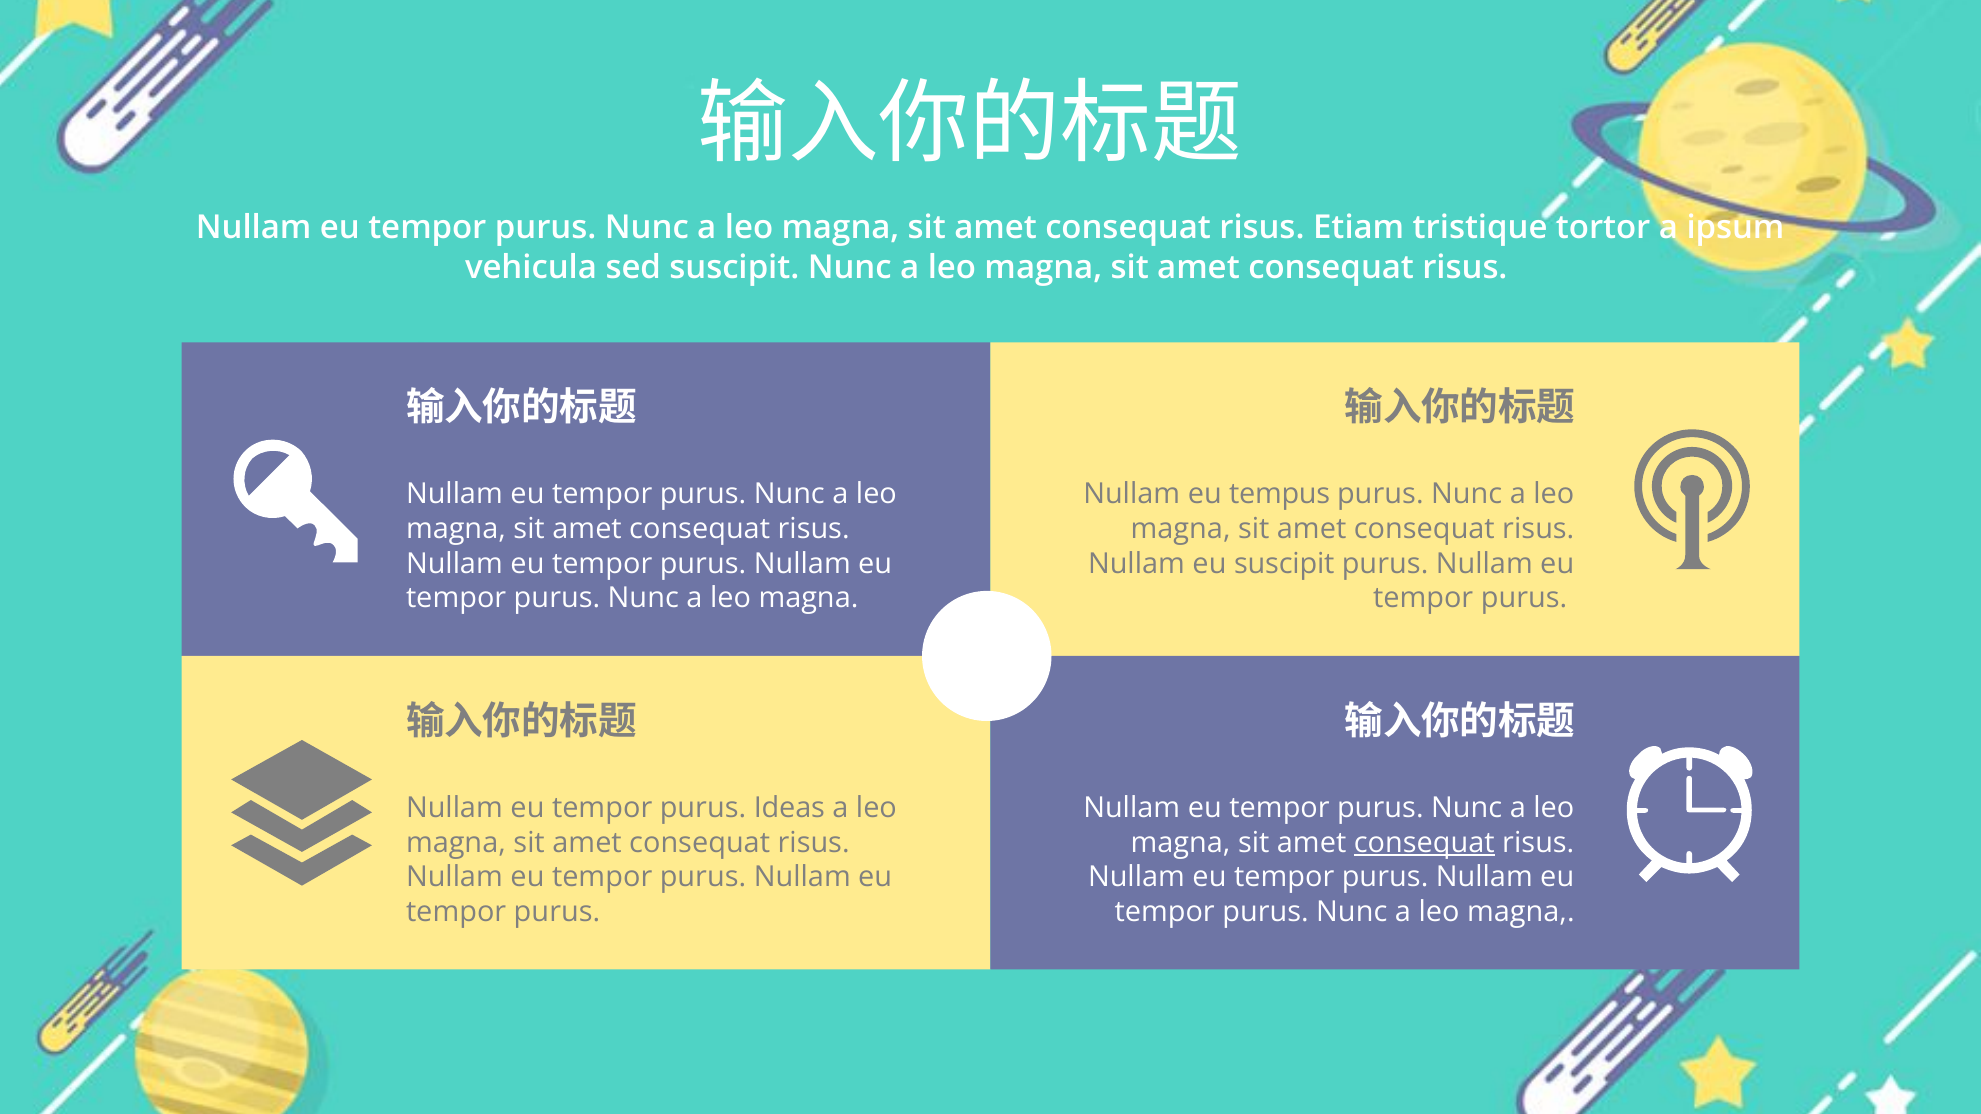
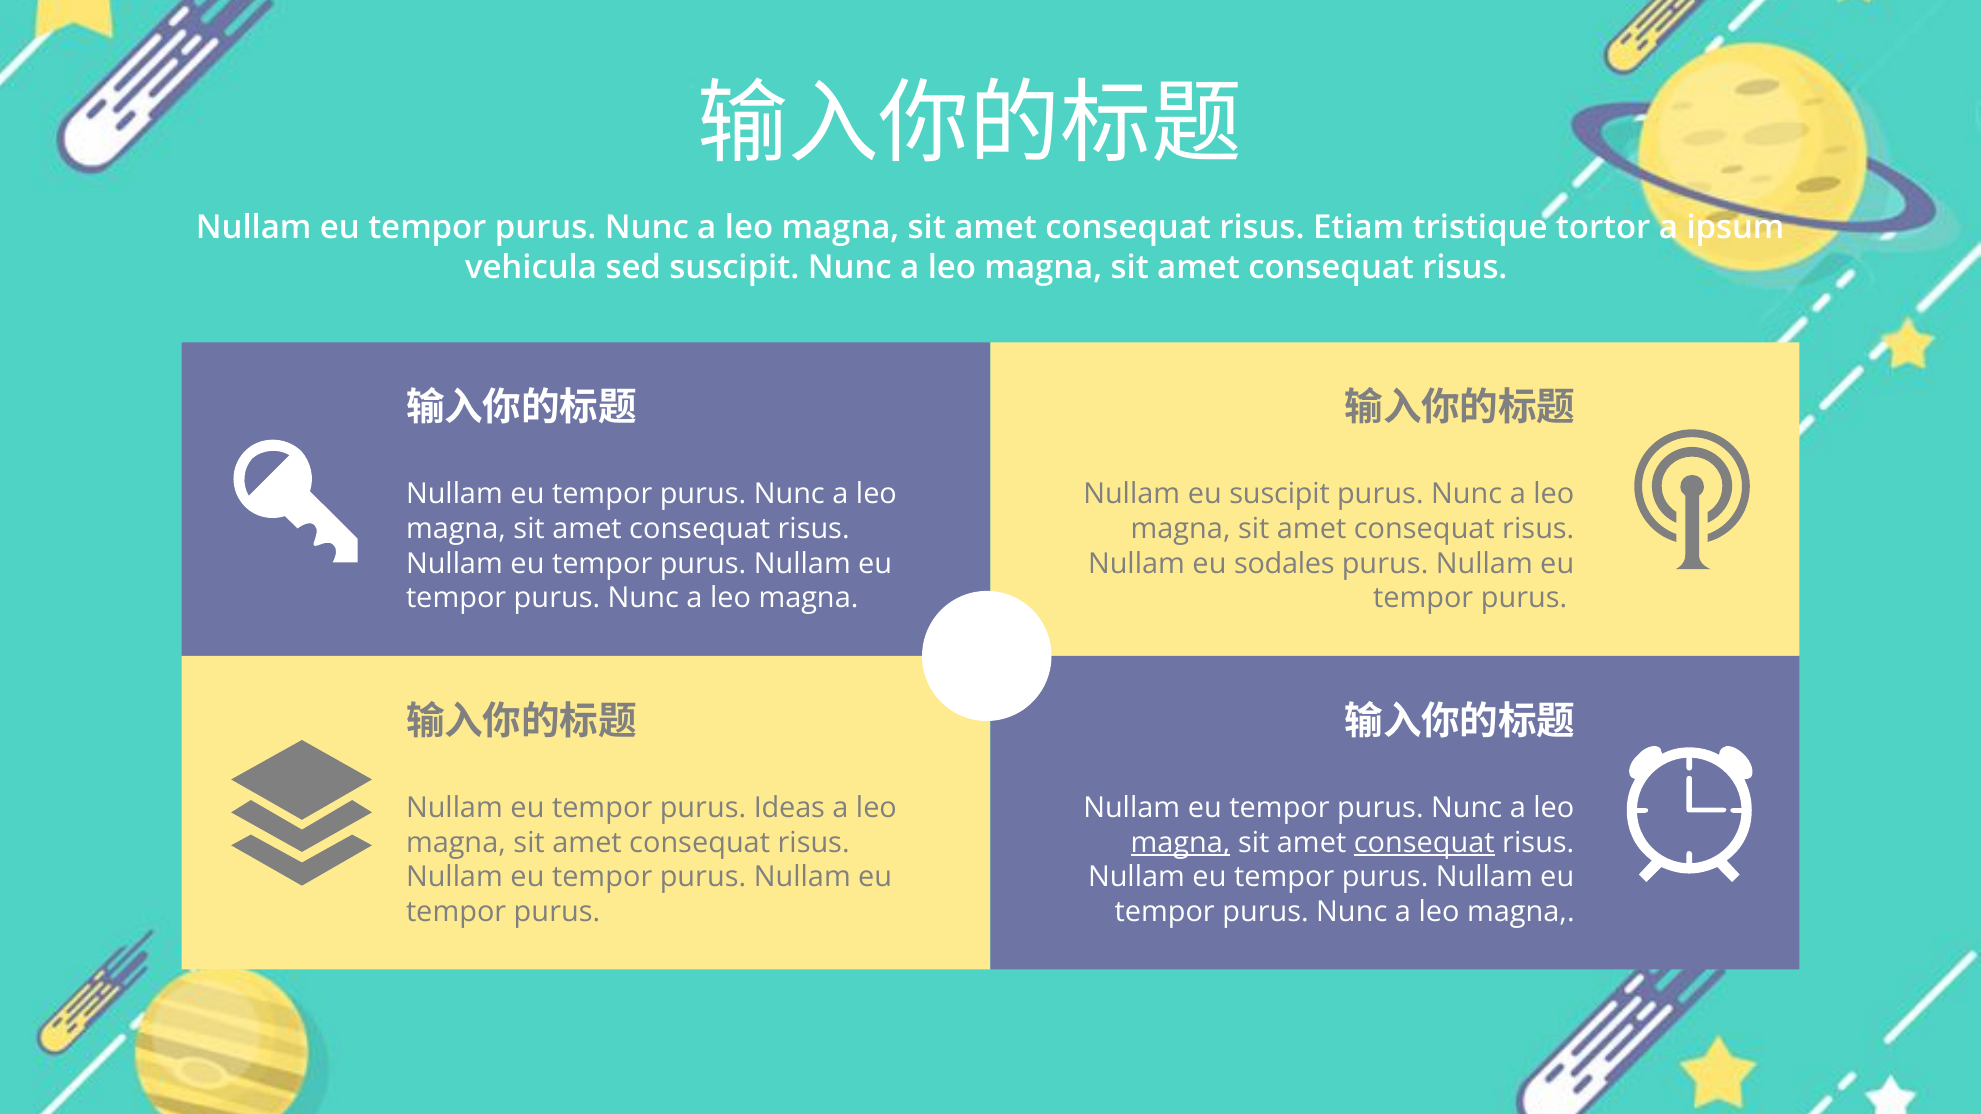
eu tempus: tempus -> suscipit (1280, 494)
eu suscipit: suscipit -> sodales (1284, 564)
magna underline: none -> present (1181, 843)
